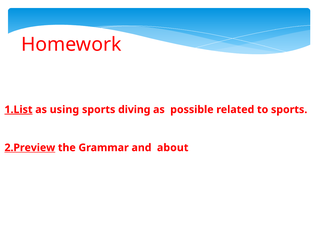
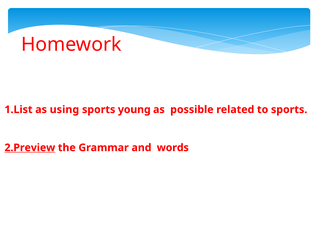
1.List underline: present -> none (18, 110)
diving: diving -> young (134, 110)
about: about -> words (173, 148)
